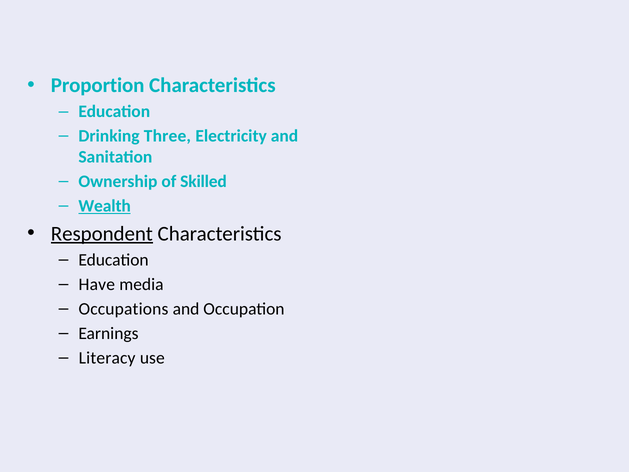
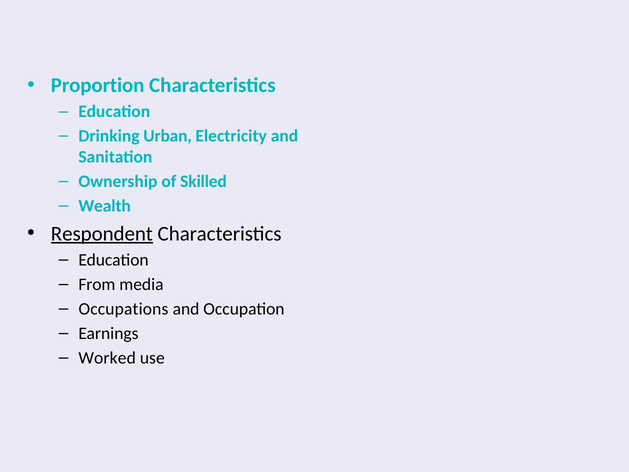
Three: Three -> Urban (168, 136)
Wealth underline: present -> none (105, 206)
Have: Have -> From (97, 284)
Literacy: Literacy -> Worked (107, 358)
